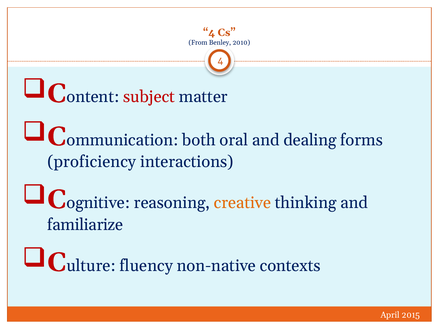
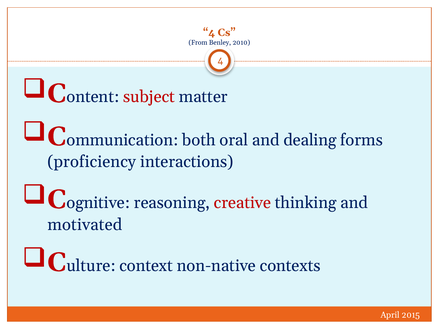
creative colour: orange -> red (242, 203)
familiarize: familiarize -> motivated (85, 225)
fluency: fluency -> context (146, 266)
